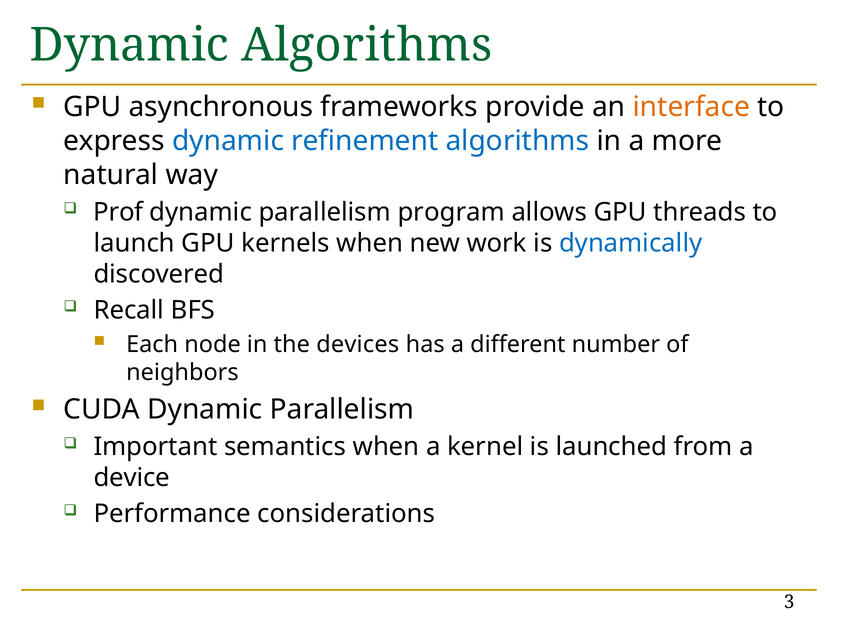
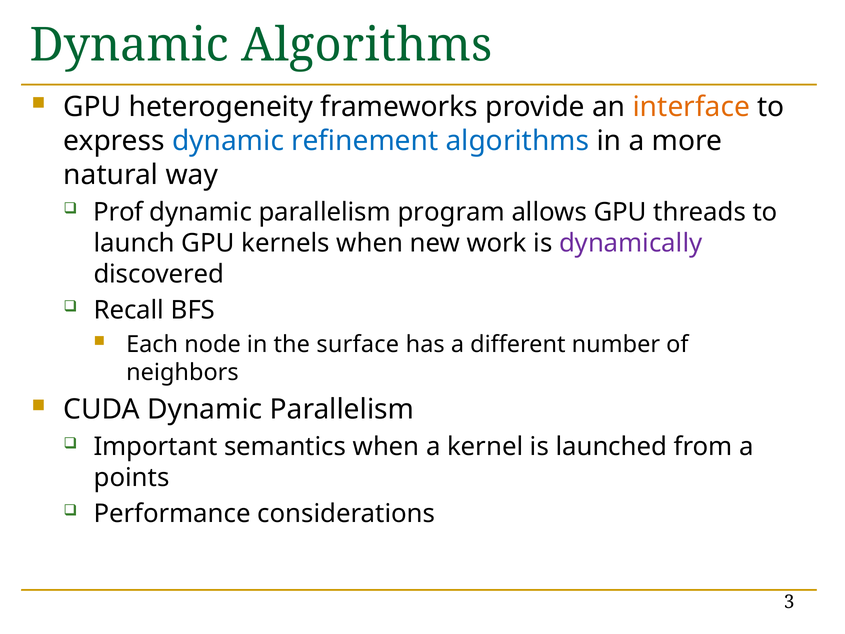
asynchronous: asynchronous -> heterogeneity (221, 107)
dynamically colour: blue -> purple (631, 243)
devices: devices -> surface (358, 344)
device: device -> points (132, 478)
